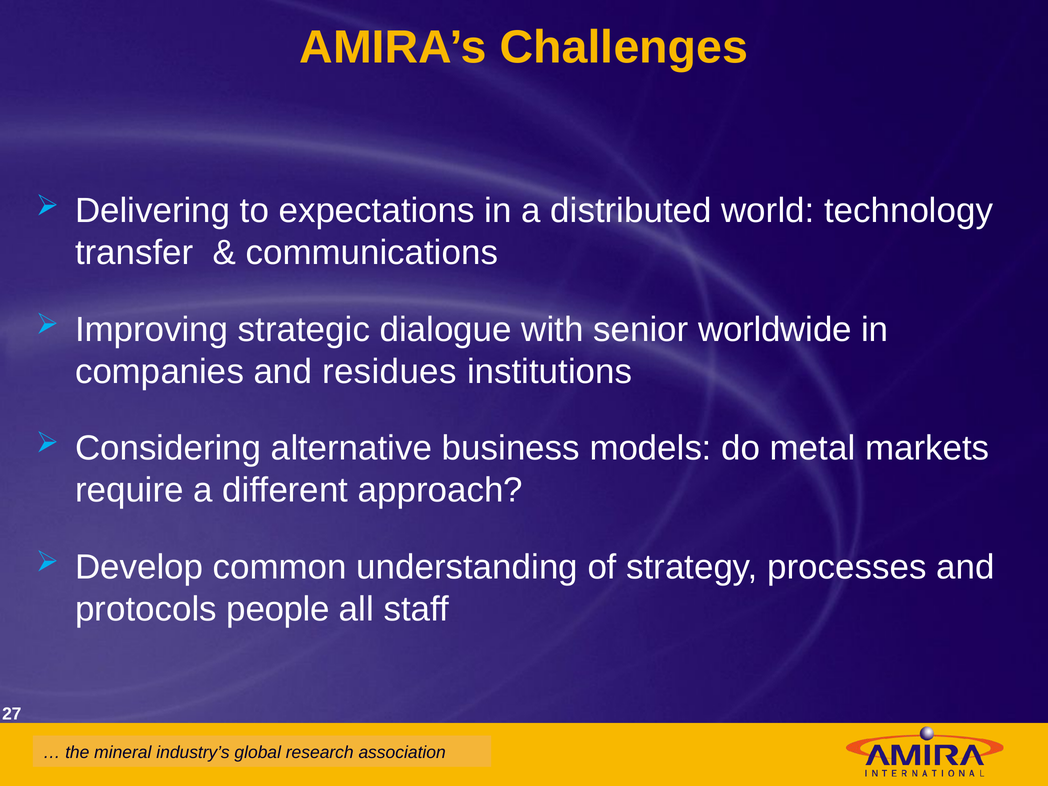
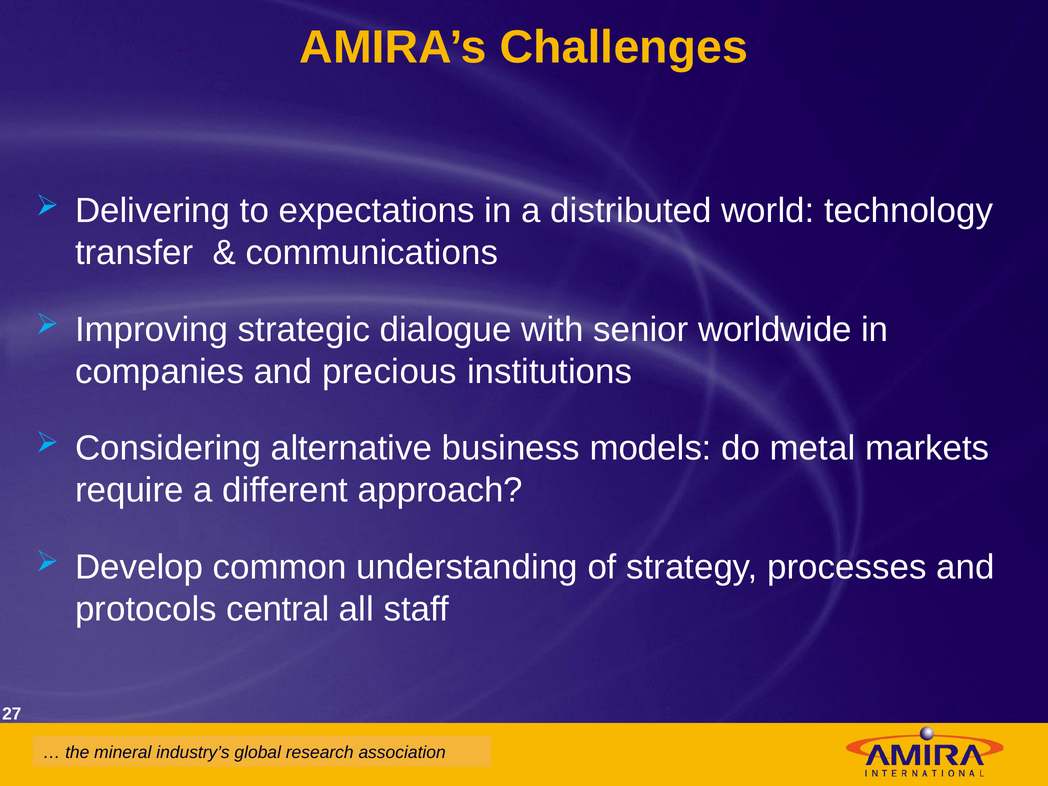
residues: residues -> precious (389, 372)
people: people -> central (278, 609)
